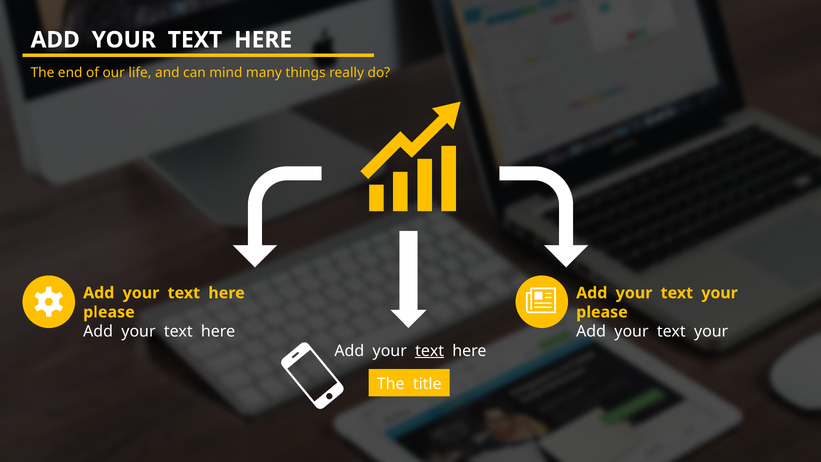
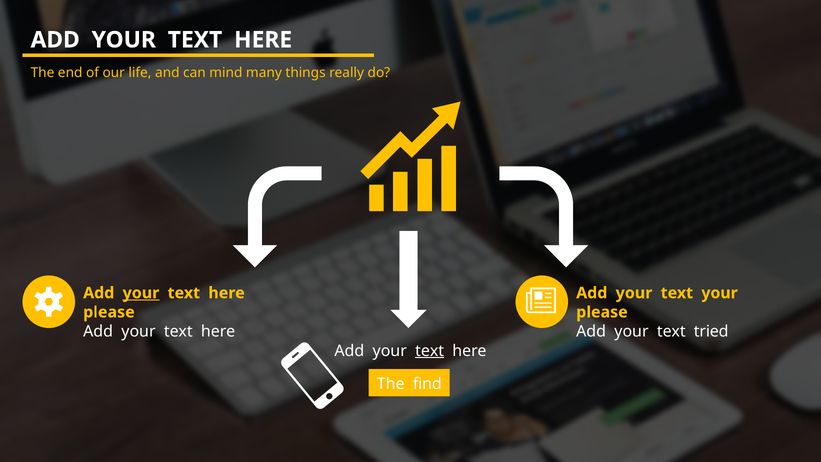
your underline: none -> present (141, 293)
your: your -> tried (711, 331)
title: title -> find (427, 384)
